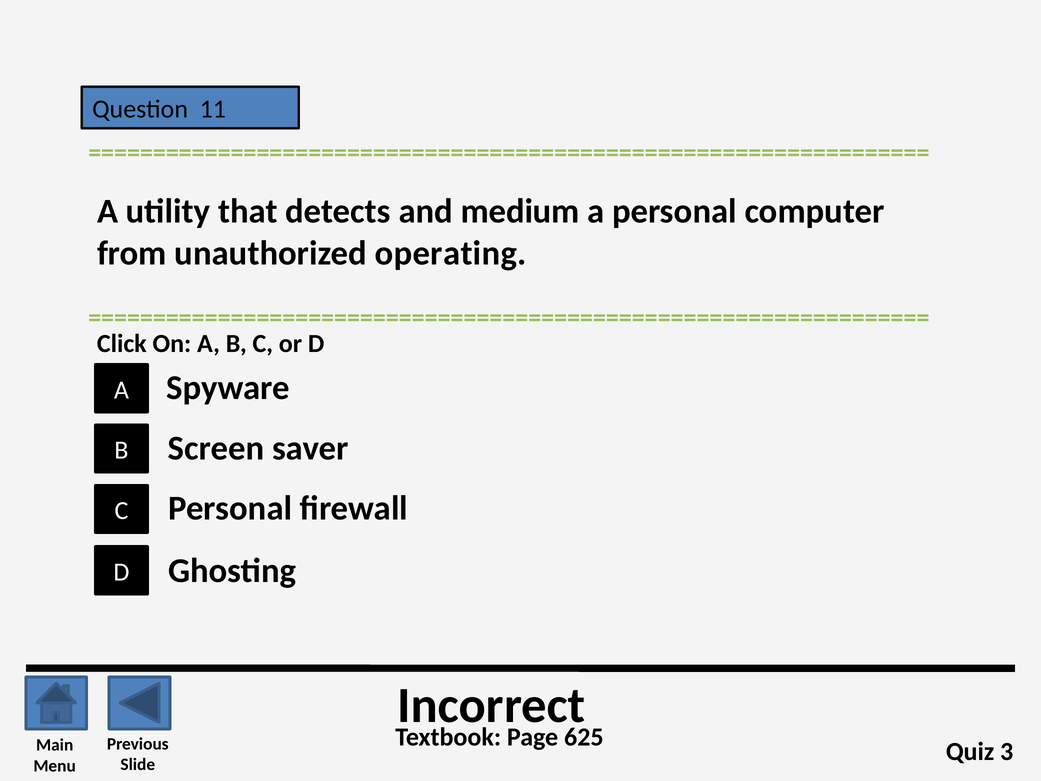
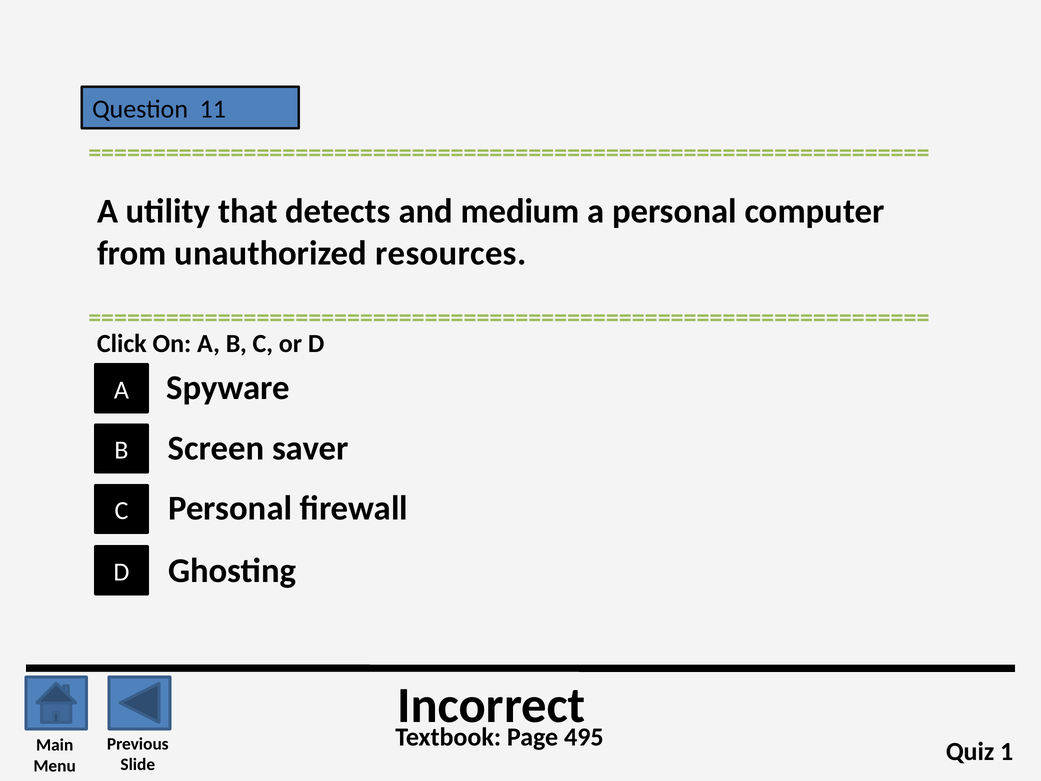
operating: operating -> resources (451, 253)
625: 625 -> 495 (584, 737)
3: 3 -> 1 (1007, 751)
